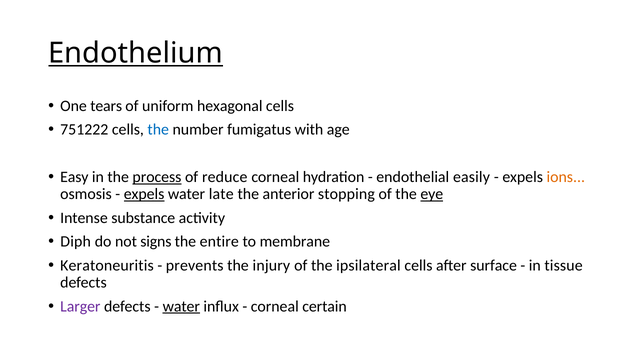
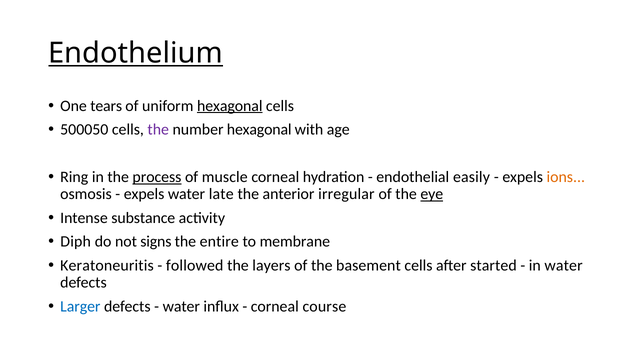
hexagonal underline: none -> present (230, 106)
751222: 751222 -> 500050 (84, 129)
the colour: blue -> purple (158, 129)
number fumigatus: fumigatus -> hexagonal (259, 129)
Easy: Easy -> Ring (74, 177)
reduce: reduce -> muscle (225, 177)
expels underline: present -> none (144, 194)
stopping: stopping -> irregular (346, 194)
prevents: prevents -> followed (195, 265)
injury: injury -> layers (271, 265)
ipsilateral: ipsilateral -> basement (368, 265)
surface: surface -> started (493, 265)
in tissue: tissue -> water (564, 265)
Larger colour: purple -> blue (80, 306)
water underline: present -> none (181, 306)
certain: certain -> course (324, 306)
